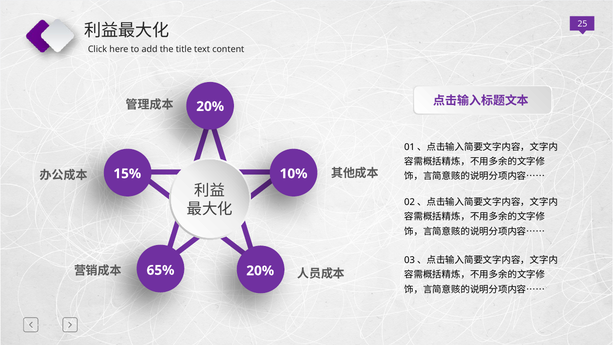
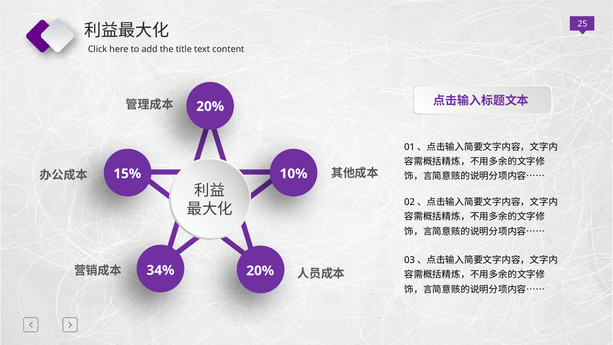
65%: 65% -> 34% (160, 270)
